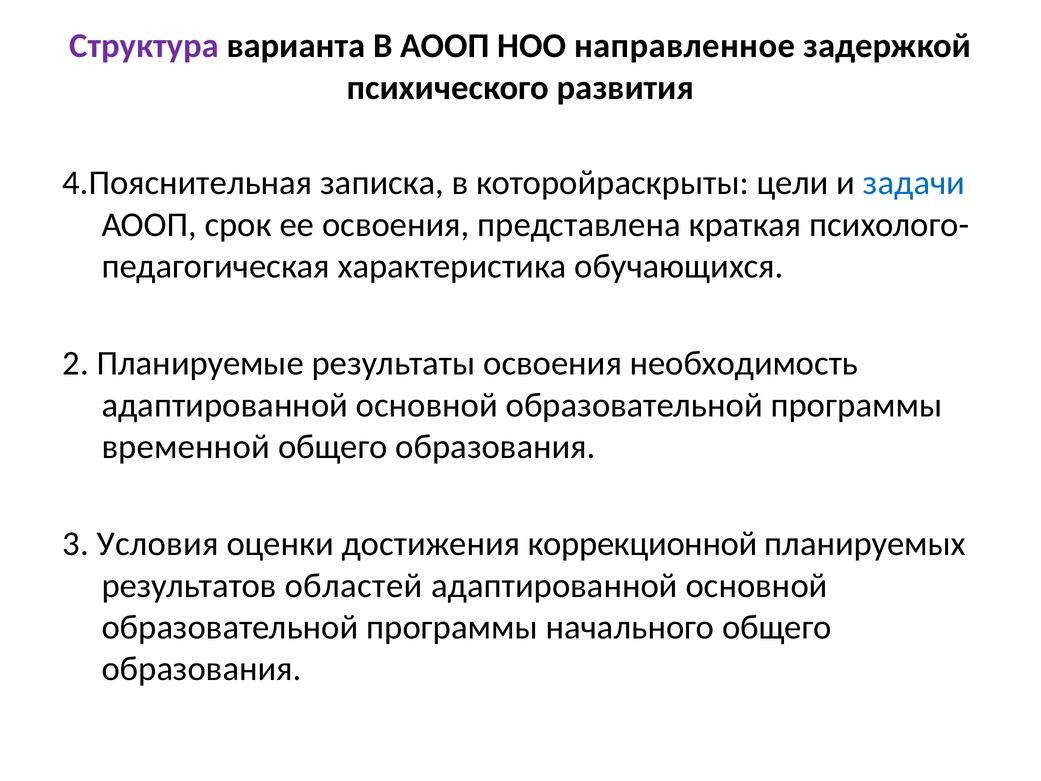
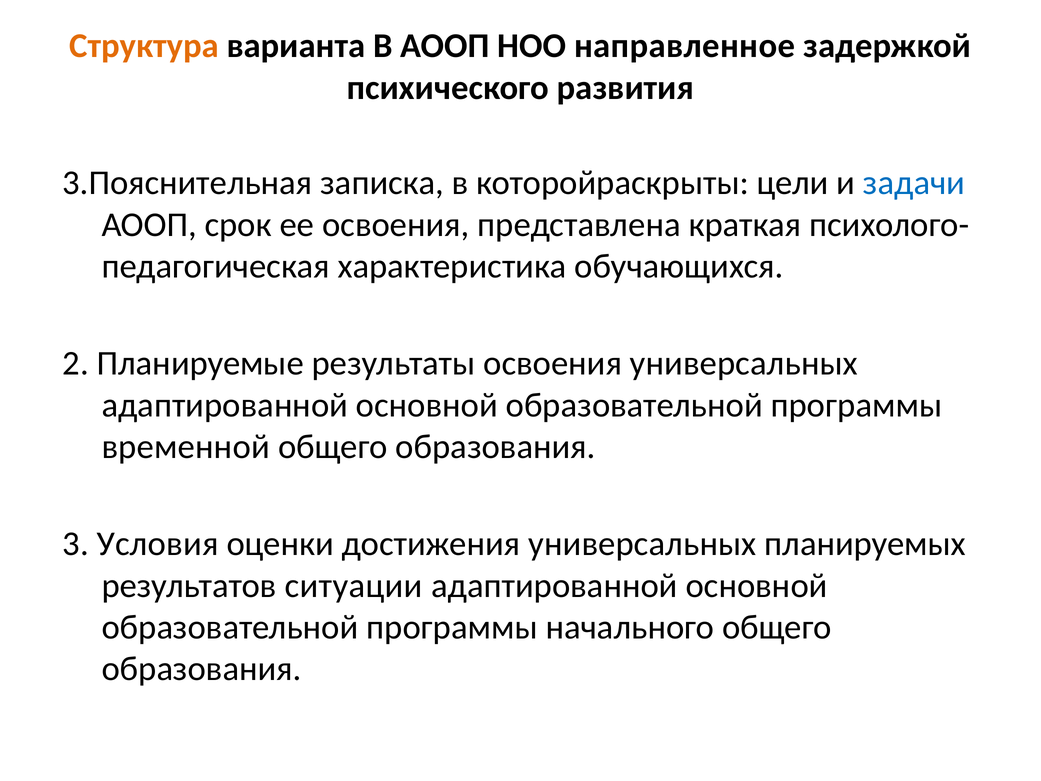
Структура colour: purple -> orange (144, 46)
4.Пояснительная: 4.Пояснительная -> 3.Пояснительная (187, 183)
освоения необходимость: необходимость -> универсальных (744, 363)
достижения коррекционной: коррекционной -> универсальных (642, 544)
областей: областей -> ситуации (354, 585)
